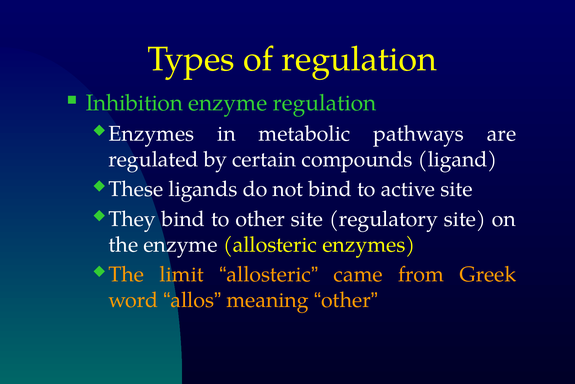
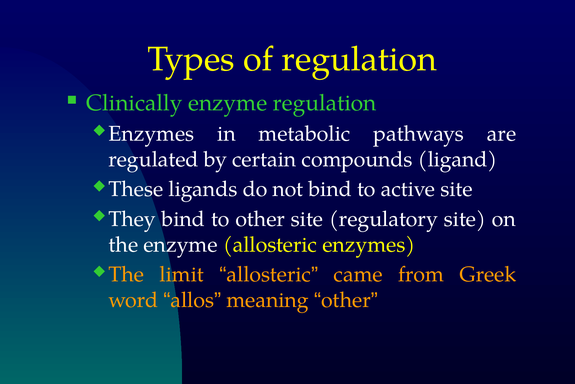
Inhibition: Inhibition -> Clinically (134, 103)
